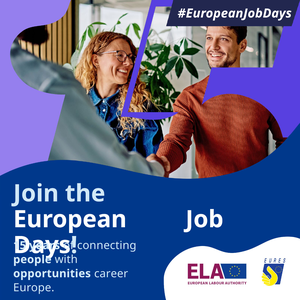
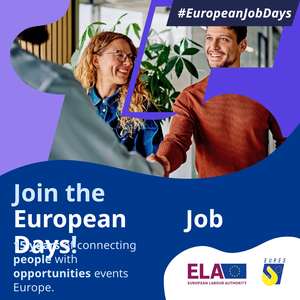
career: career -> events (111, 274)
